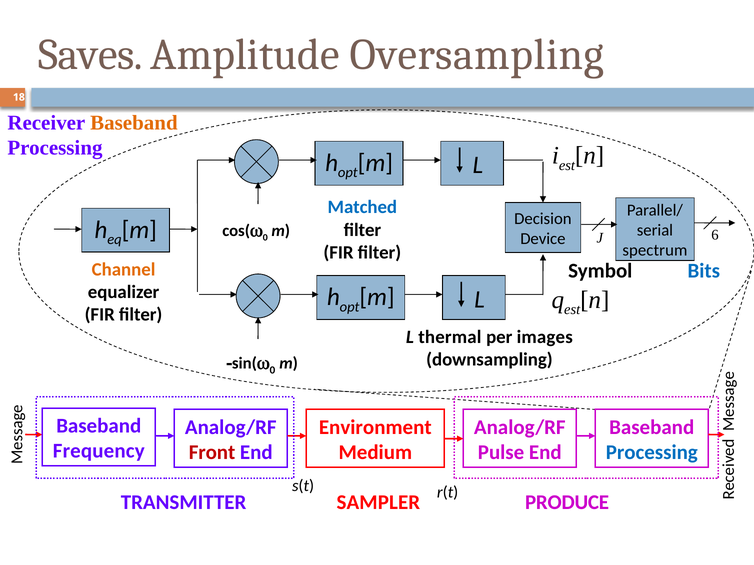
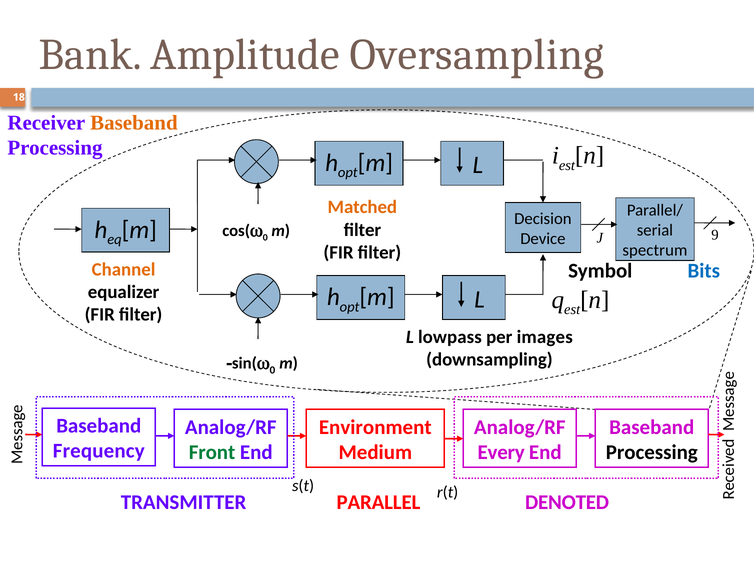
Saves: Saves -> Bank (90, 55)
Matched colour: blue -> orange (362, 207)
6: 6 -> 9 (715, 235)
thermal: thermal -> lowpass (450, 337)
Front colour: red -> green (212, 453)
Pulse: Pulse -> Every (501, 453)
Processing colour: blue -> black (652, 453)
SAMPLER: SAMPLER -> PARALLEL (378, 503)
PRODUCE: PRODUCE -> DENOTED (567, 503)
